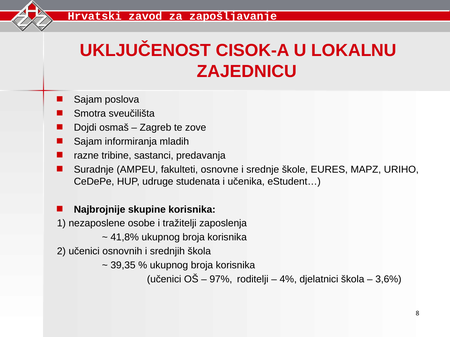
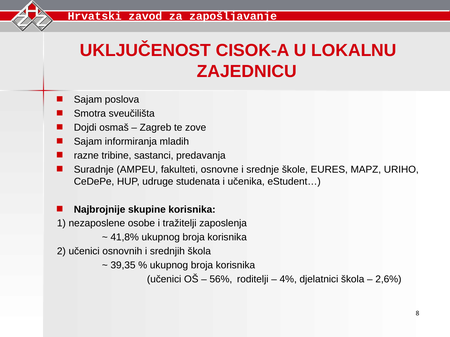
97%: 97% -> 56% (221, 280)
3,6%: 3,6% -> 2,6% (388, 280)
